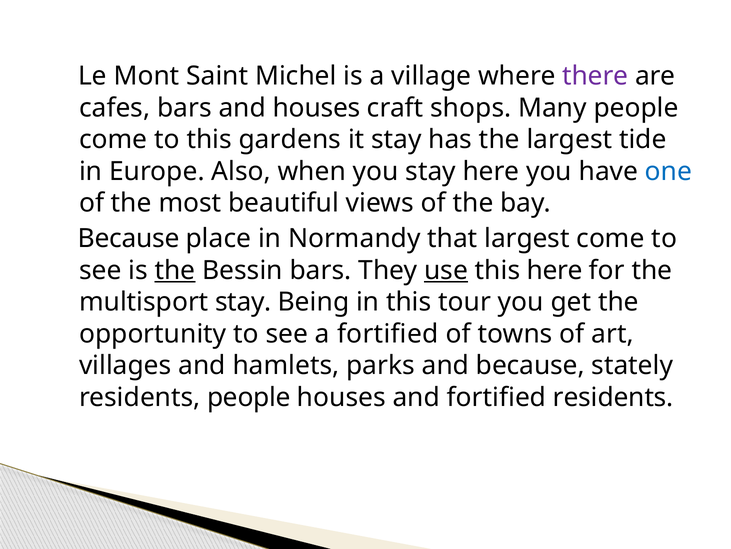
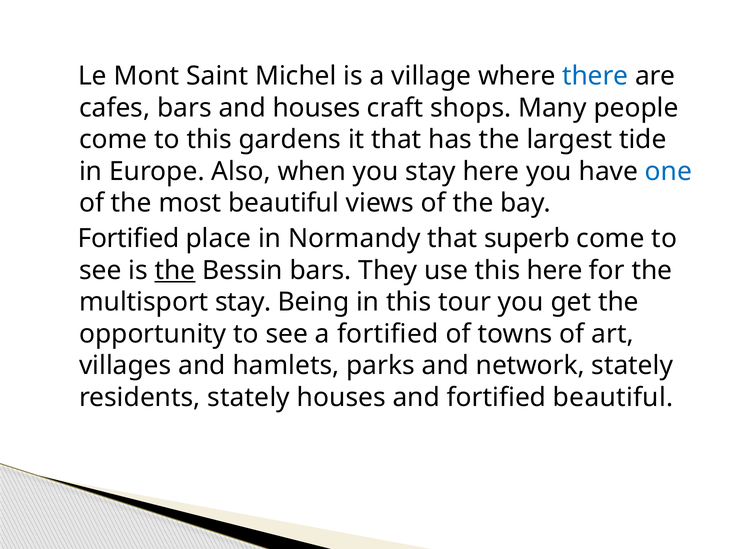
there colour: purple -> blue (595, 76)
it stay: stay -> that (396, 139)
Because: Because -> Fortified (129, 238)
that largest: largest -> superb (527, 238)
use underline: present -> none (446, 270)
and because: because -> network (530, 365)
residents people: people -> stately (249, 397)
fortified residents: residents -> beautiful (613, 397)
